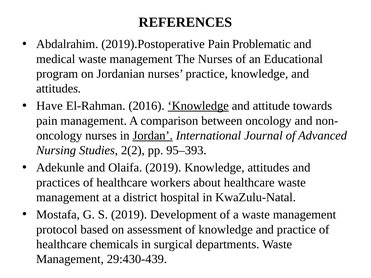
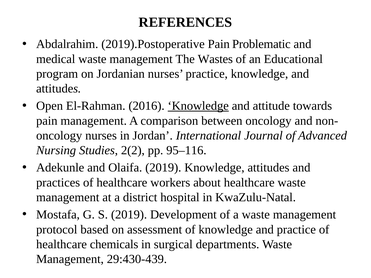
The Nurses: Nurses -> Wastes (215, 59)
Have: Have -> Open (50, 106)
Jordan underline: present -> none (153, 136)
95–393: 95–393 -> 95–116 (186, 150)
